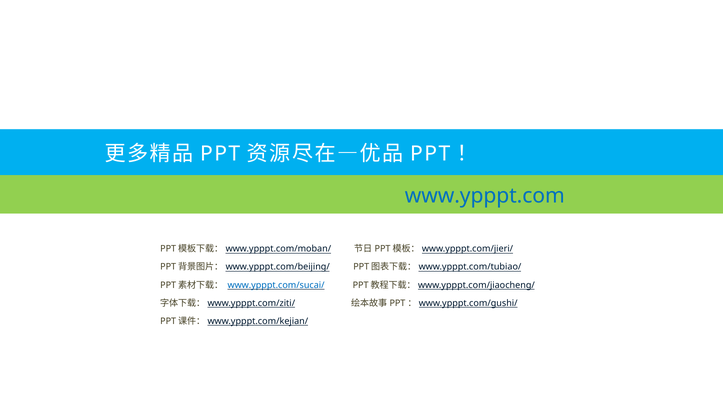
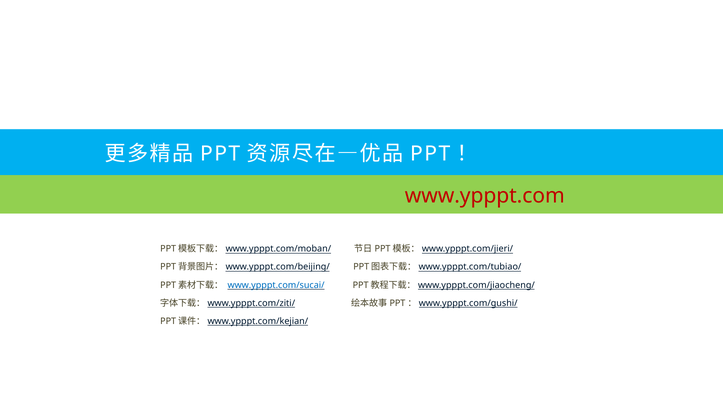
www.ypppt.com colour: blue -> red (485, 196)
